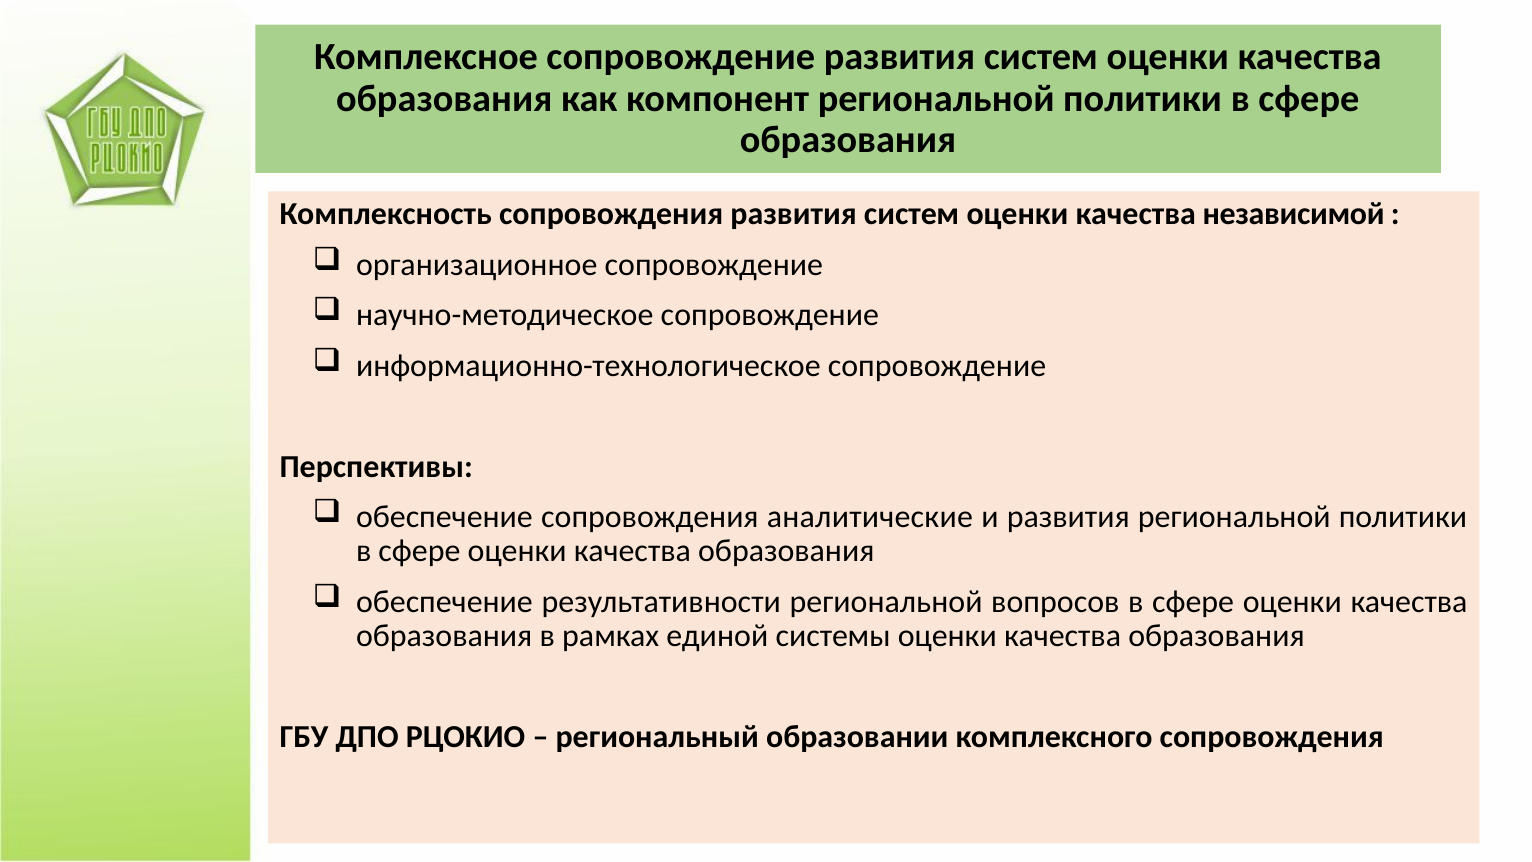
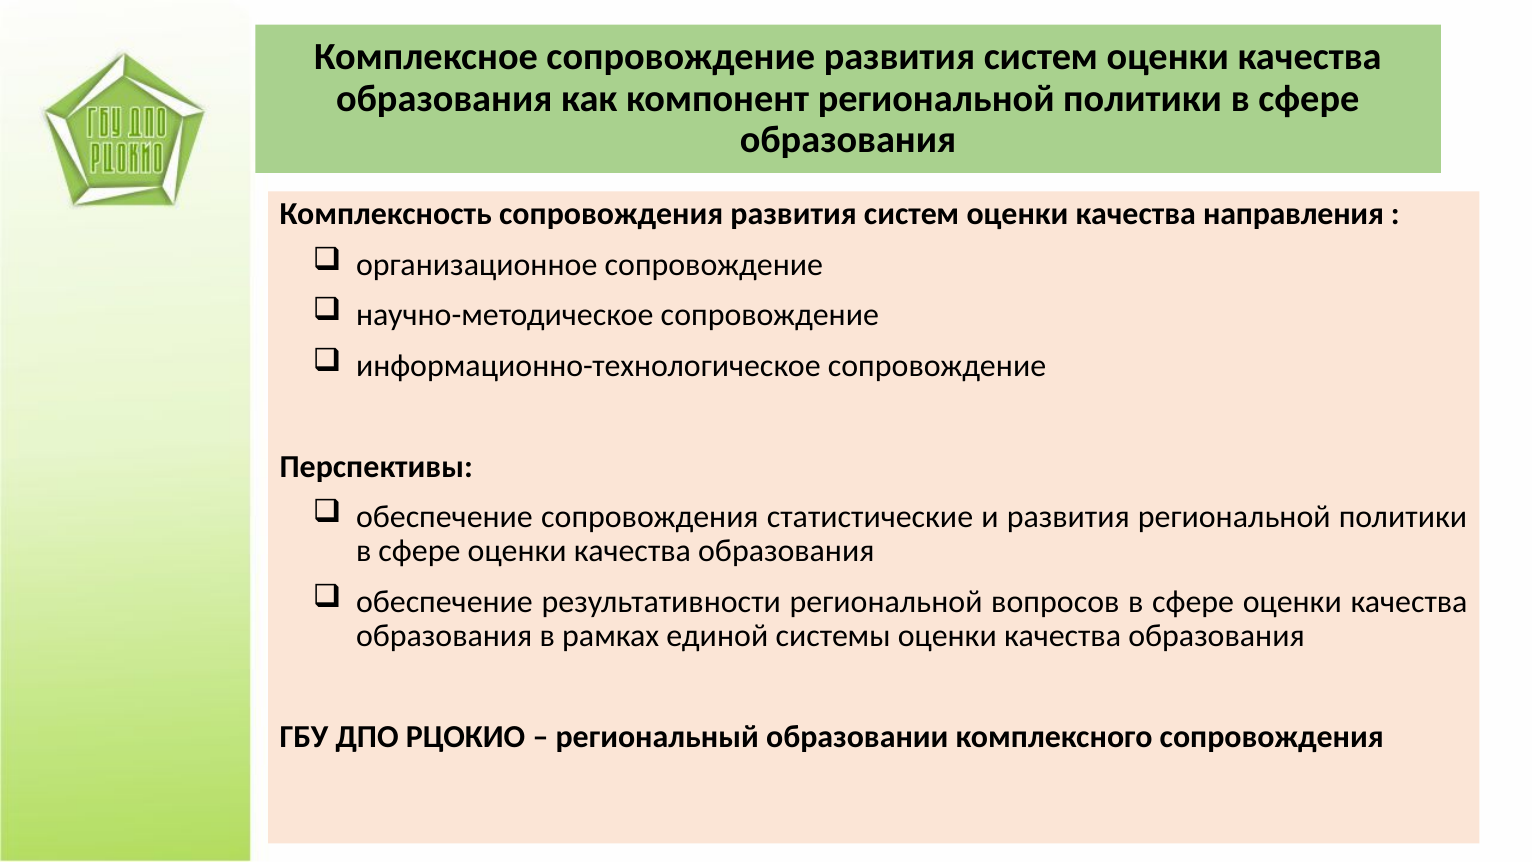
независимой: независимой -> направления (1294, 214)
аналитические: аналитические -> статистические (870, 517)
